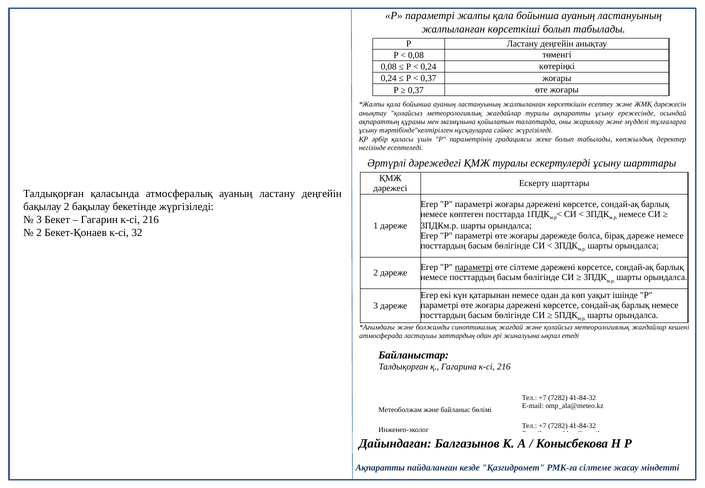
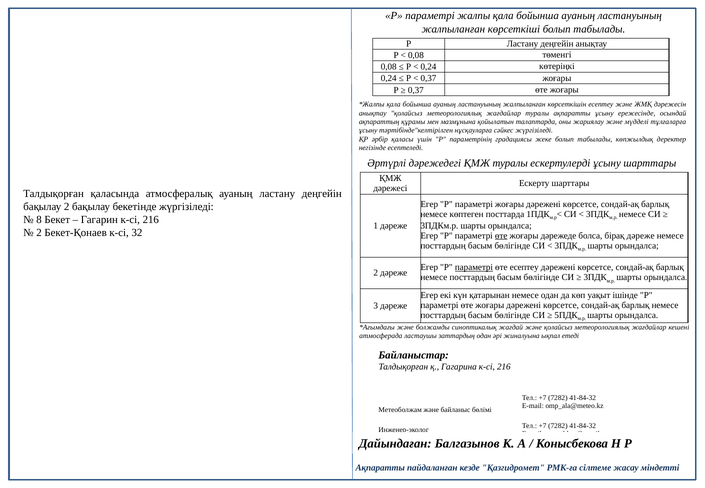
3: 3 -> 8 (39, 220)
өте underline: none -> present (501, 236)
өте сілтеме: сілтеме -> есептеу (524, 267)
